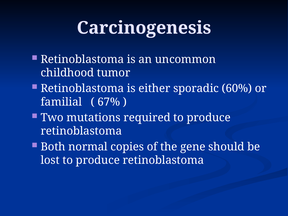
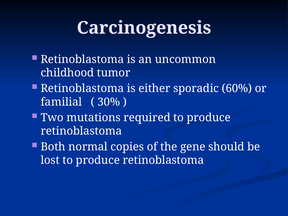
67%: 67% -> 30% (109, 102)
